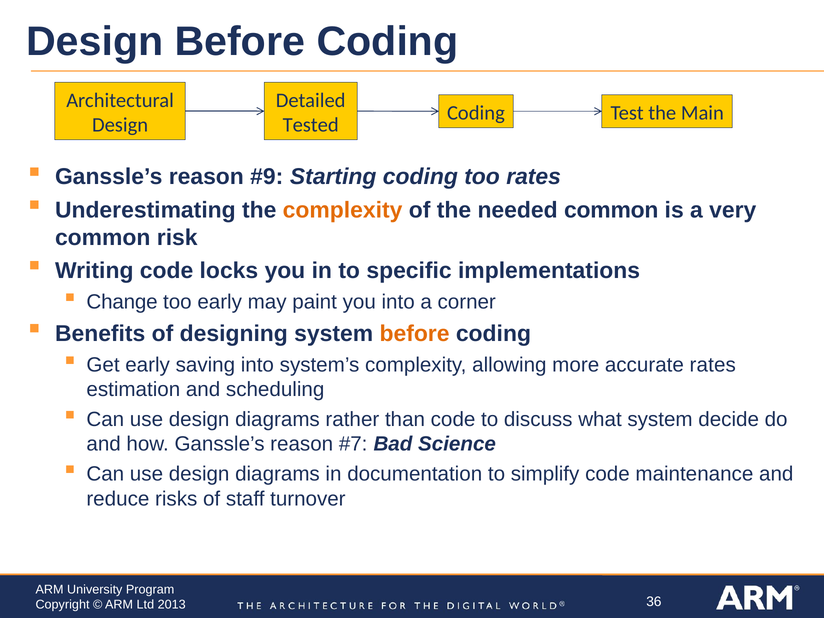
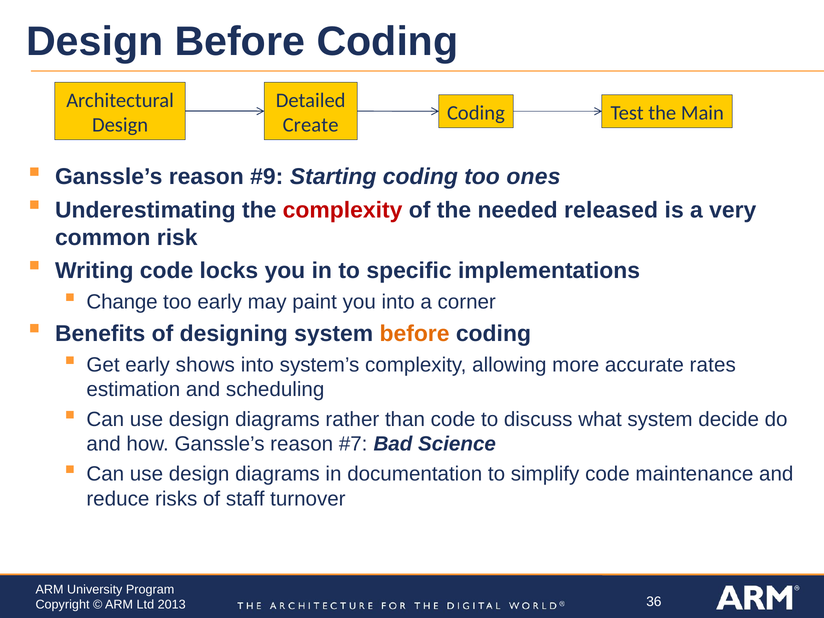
Tested: Tested -> Create (311, 125)
too rates: rates -> ones (533, 177)
complexity colour: orange -> red (343, 210)
needed common: common -> released (611, 210)
saving: saving -> shows (205, 365)
